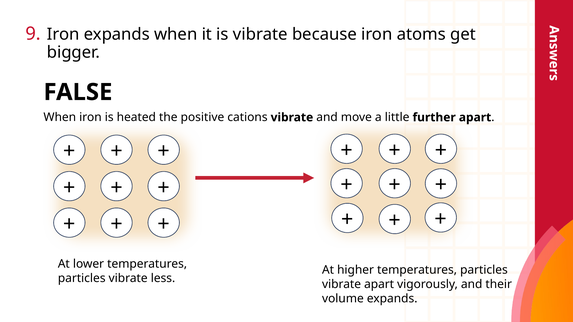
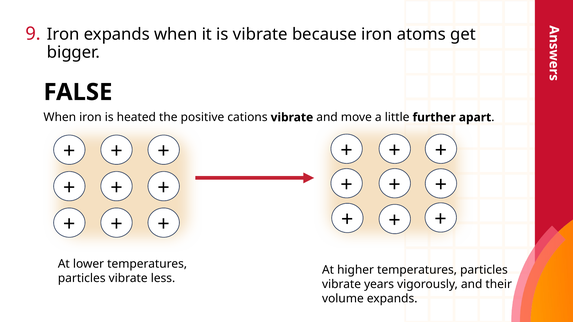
vibrate apart: apart -> years (379, 284)
